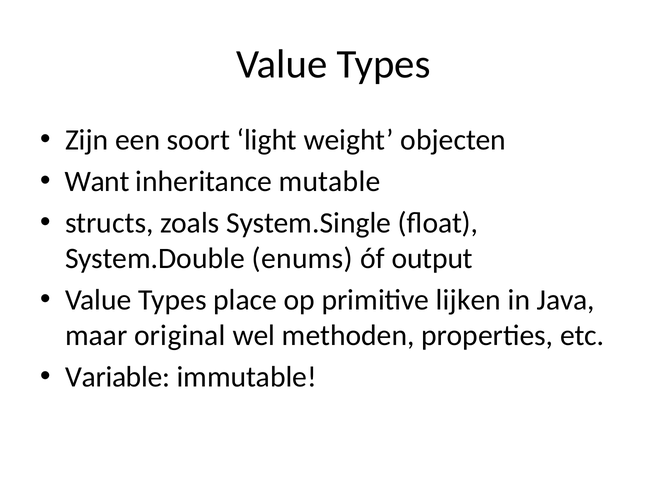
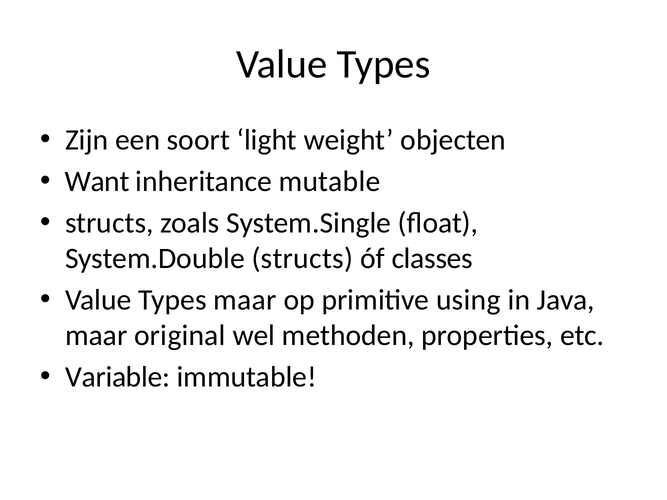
System.Double enums: enums -> structs (302, 259)
output: output -> classes (432, 259)
Types place: place -> maar (245, 300)
lijken: lijken -> using (468, 300)
